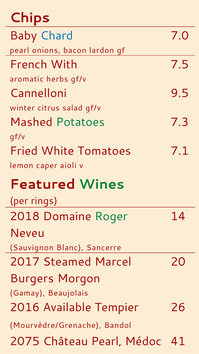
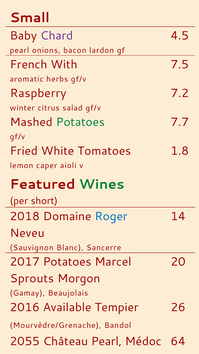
Chips: Chips -> Small (30, 18)
Chard colour: blue -> purple (57, 36)
7.0: 7.0 -> 4.5 (180, 36)
Cannelloni: Cannelloni -> Raspberry (38, 93)
9.5: 9.5 -> 7.2 (180, 93)
7.3: 7.3 -> 7.7 (180, 122)
7.1: 7.1 -> 1.8 (180, 151)
rings: rings -> short (44, 201)
Roger colour: green -> blue (111, 216)
2017 Steamed: Steamed -> Potatoes (67, 262)
Burgers: Burgers -> Sprouts (32, 278)
2075: 2075 -> 2055 (25, 341)
41: 41 -> 64 (178, 341)
